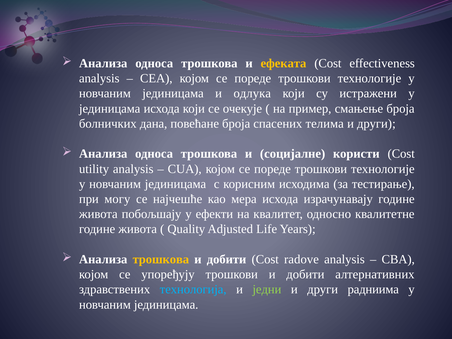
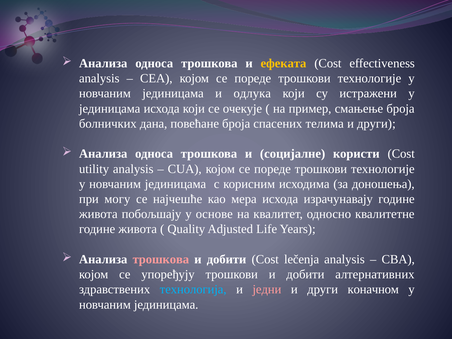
тестирање: тестирање -> доношења (383, 184)
ефекти: ефекти -> основе (214, 214)
трошкова colour: yellow -> pink (161, 259)
radove: radove -> lečenja (302, 259)
једни colour: light green -> pink (267, 289)
радниима: радниима -> коначном (373, 289)
